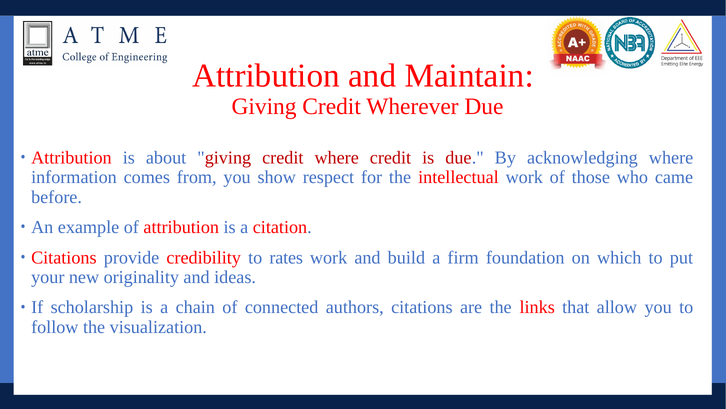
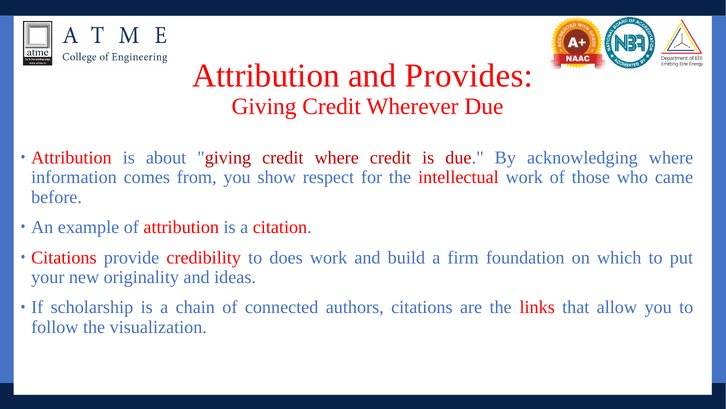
Maintain: Maintain -> Provides (469, 76)
rates: rates -> does (286, 257)
